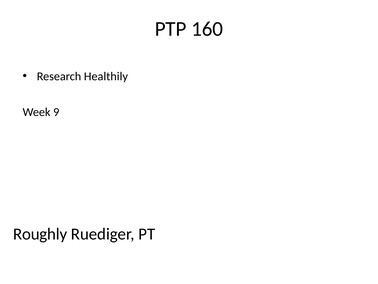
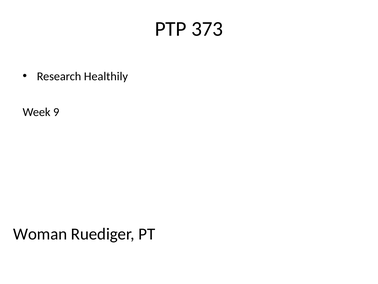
160: 160 -> 373 (207, 29)
Roughly: Roughly -> Woman (40, 234)
